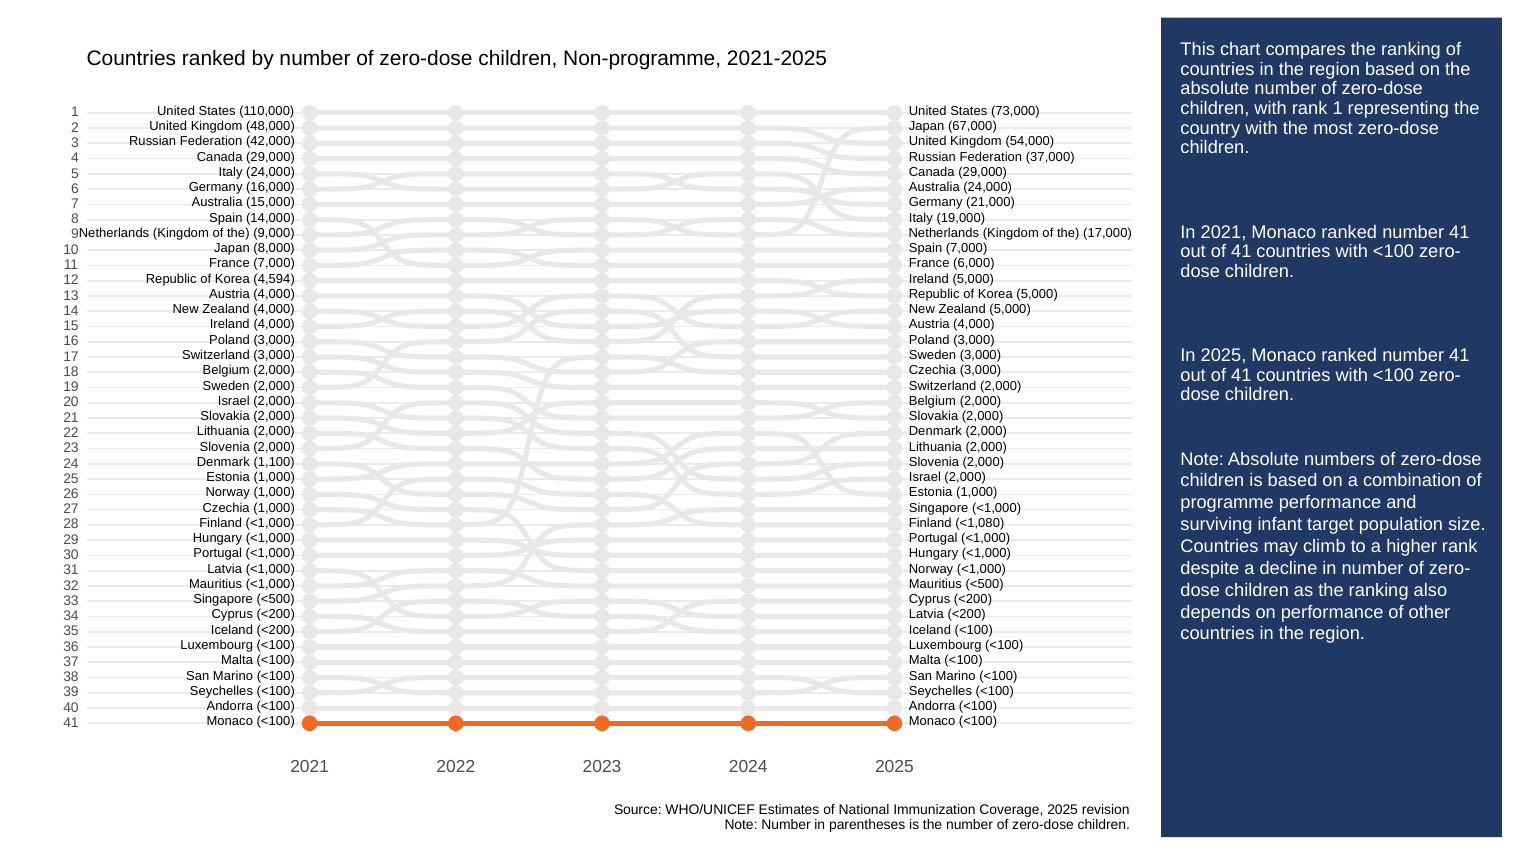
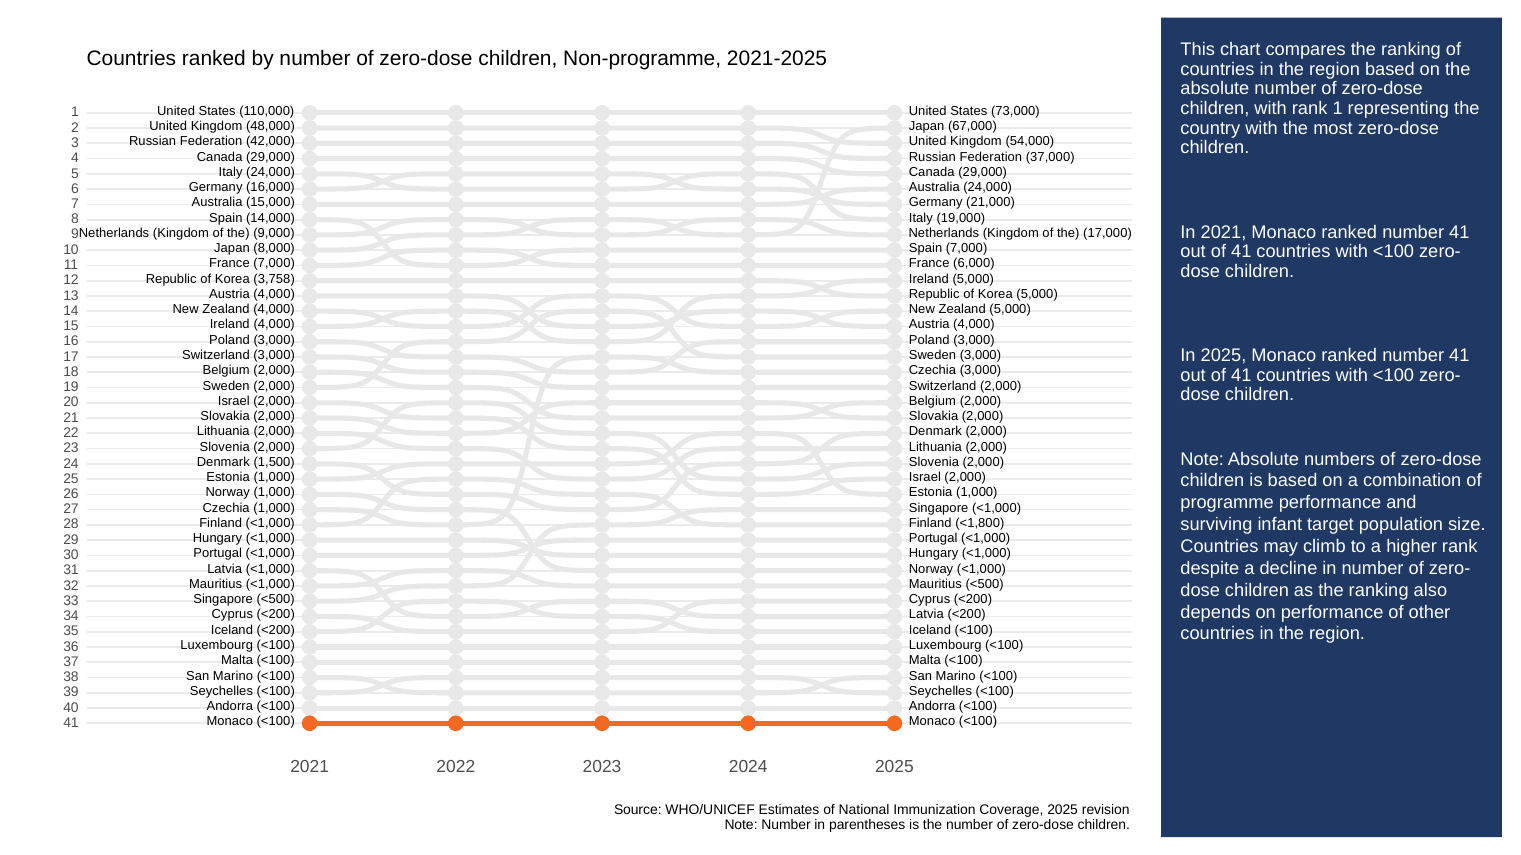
4,594: 4,594 -> 3,758 (274, 279)
1,100: 1,100 -> 1,500 (274, 462)
<1,080: <1,080 -> <1,800 (980, 523)
